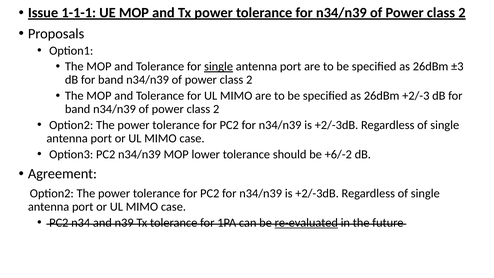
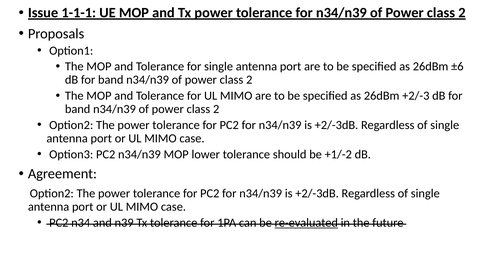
single underline: present -> none (219, 67)
±3: ±3 -> ±6 (457, 67)
+6/-2: +6/-2 -> +1/-2 (338, 154)
